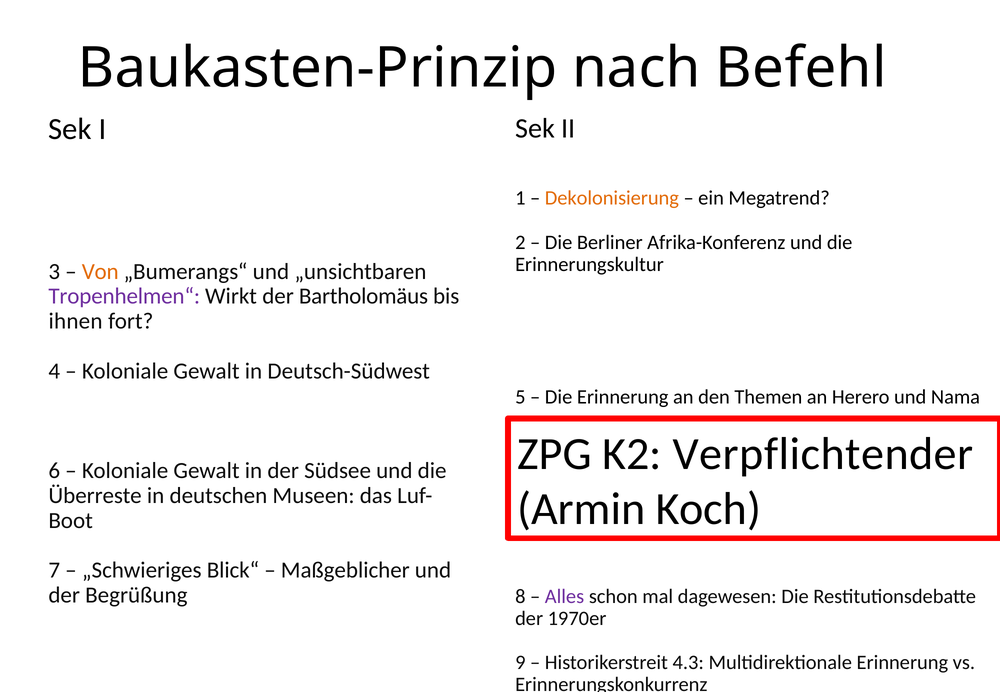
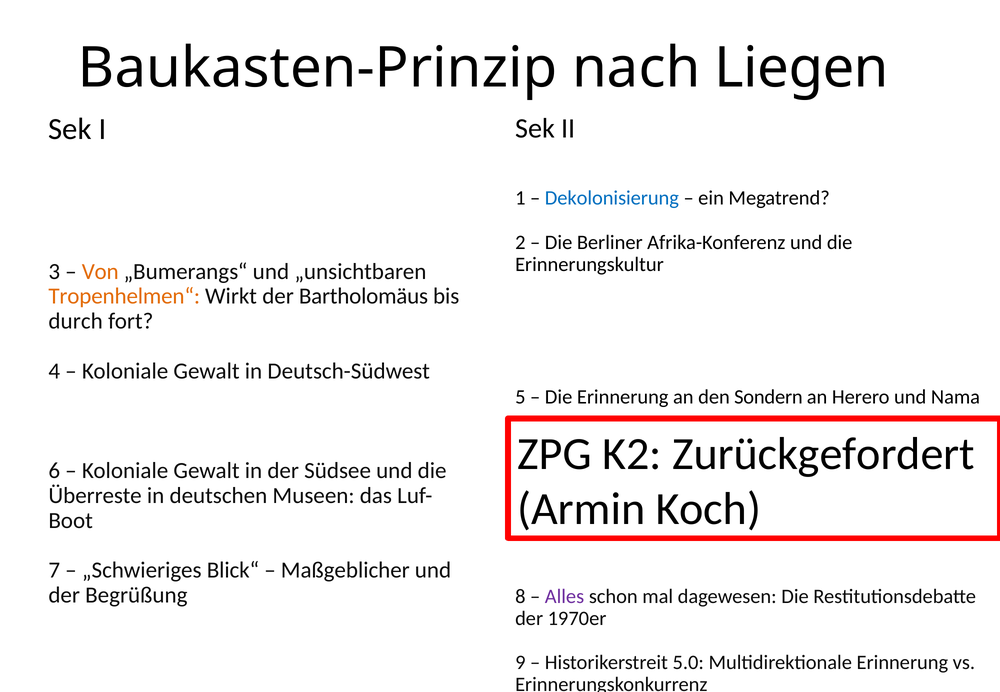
Befehl: Befehl -> Liegen (802, 68)
Dekolonisierung colour: orange -> blue (612, 198)
Tropenhelmen“ colour: purple -> orange (124, 296)
ihnen: ihnen -> durch (76, 321)
Themen: Themen -> Sondern (768, 397)
Verpflichtender: Verpflichtender -> Zurückgefordert (823, 454)
4.3: 4.3 -> 5.0 (688, 663)
